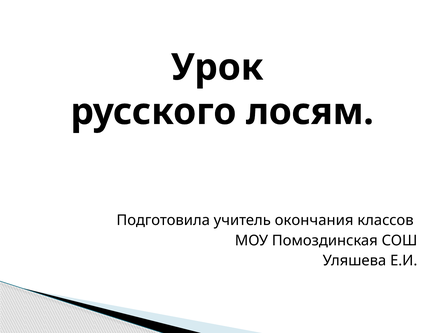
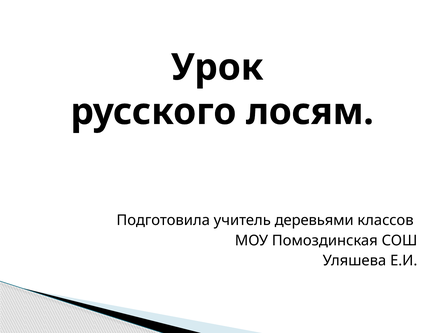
окончания: окончания -> деревьями (314, 220)
